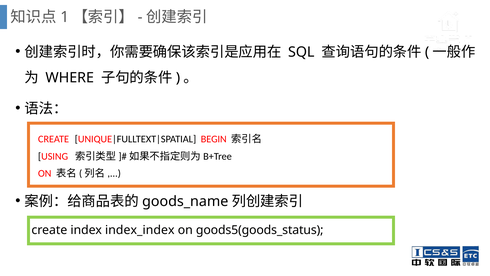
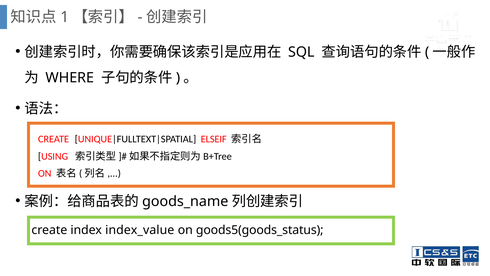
BEGIN: BEGIN -> ELSEIF (214, 139)
index_index: index_index -> index_value (140, 230)
